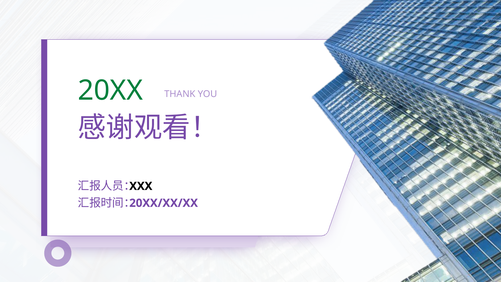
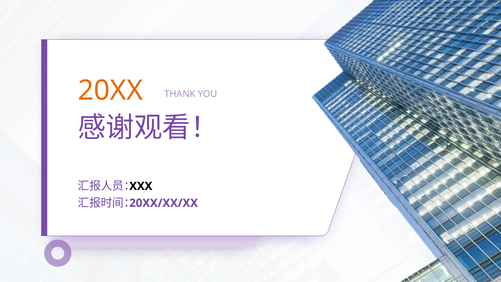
20XX colour: green -> orange (110, 90)
